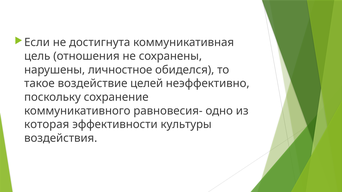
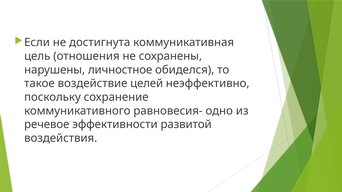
которая: которая -> речевое (47, 125)
культуры: культуры -> развитой (186, 125)
